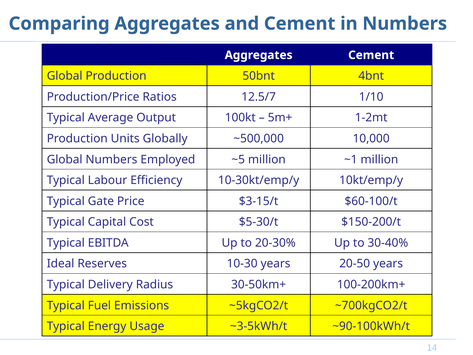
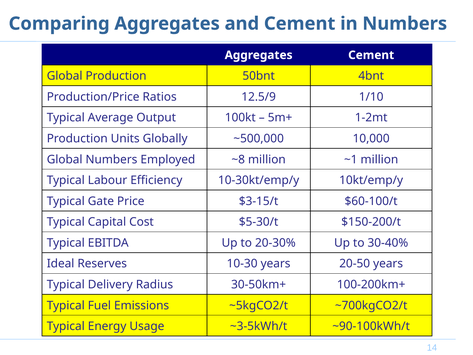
12.5/7: 12.5/7 -> 12.5/9 (259, 97)
~5: ~5 -> ~8 (238, 159)
